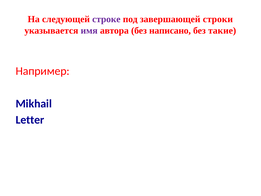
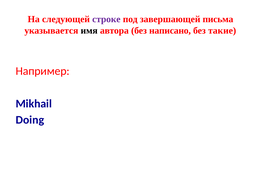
строки: строки -> письма (218, 19)
имя colour: purple -> black (89, 30)
Letter: Letter -> Doing (30, 120)
